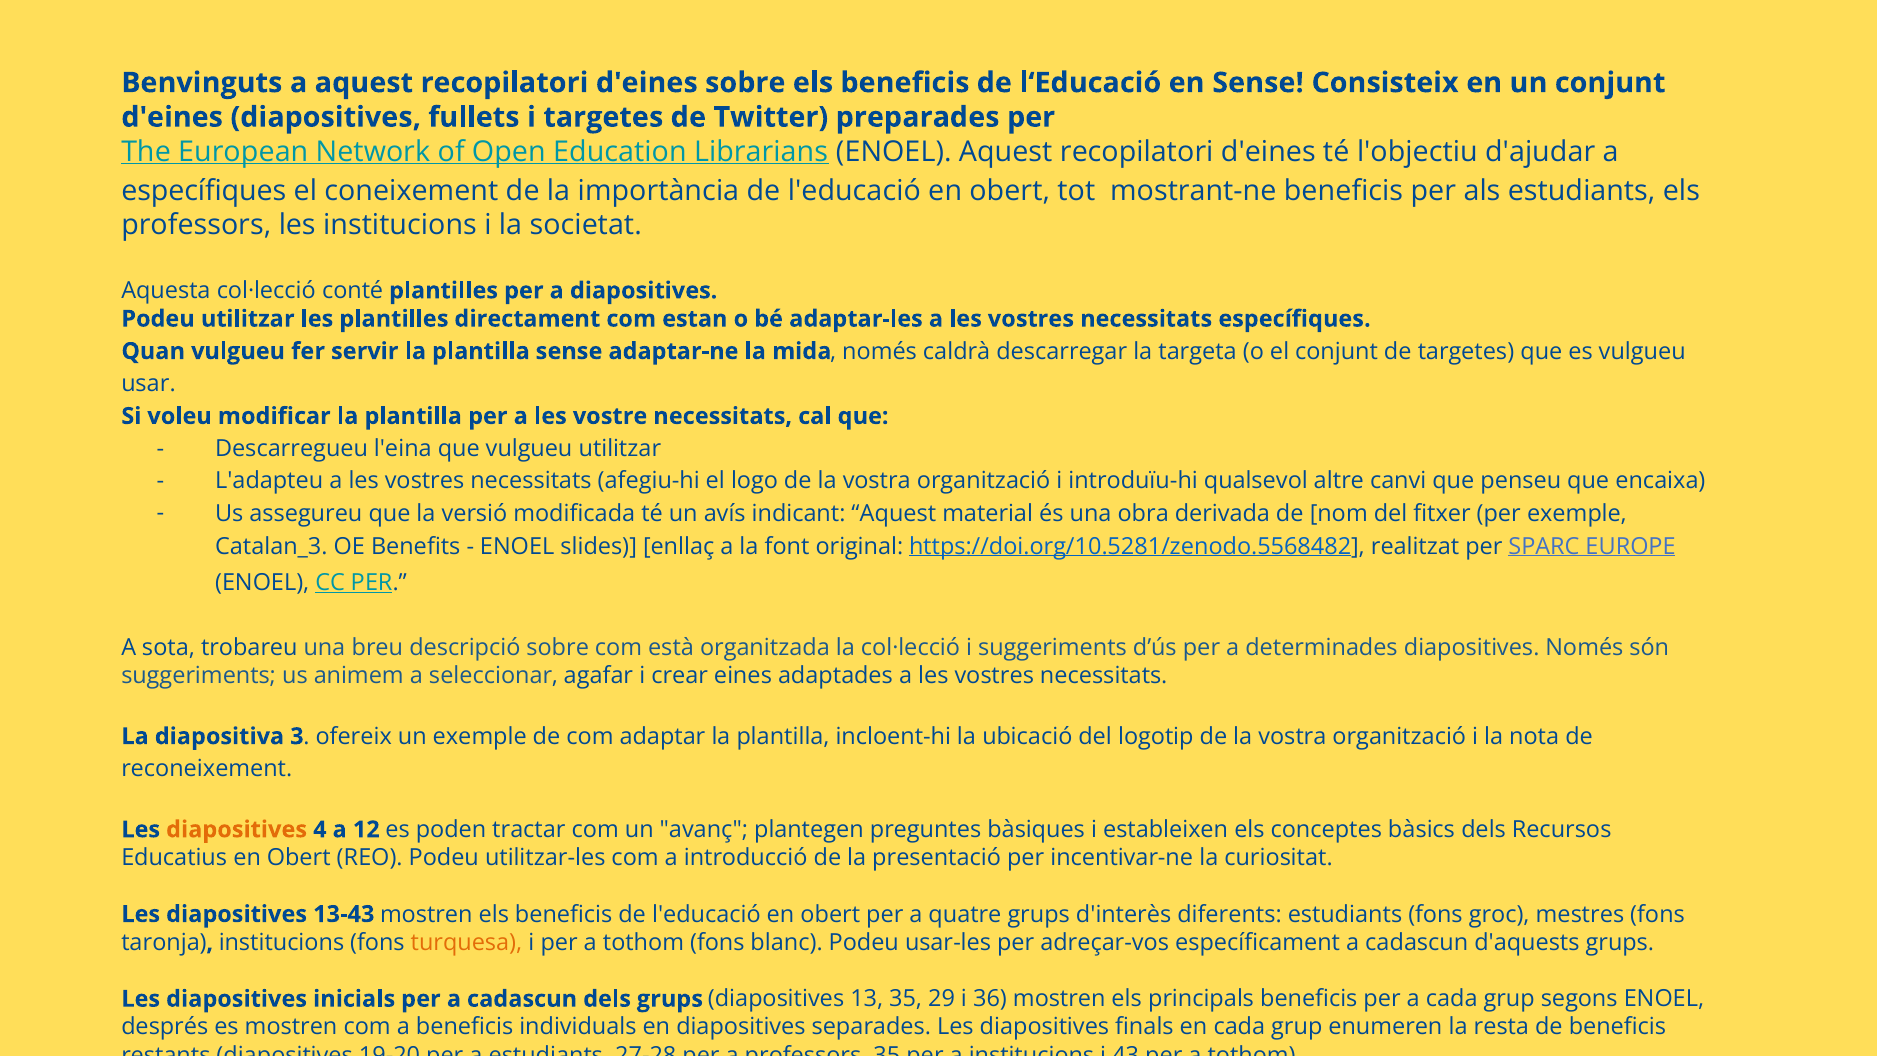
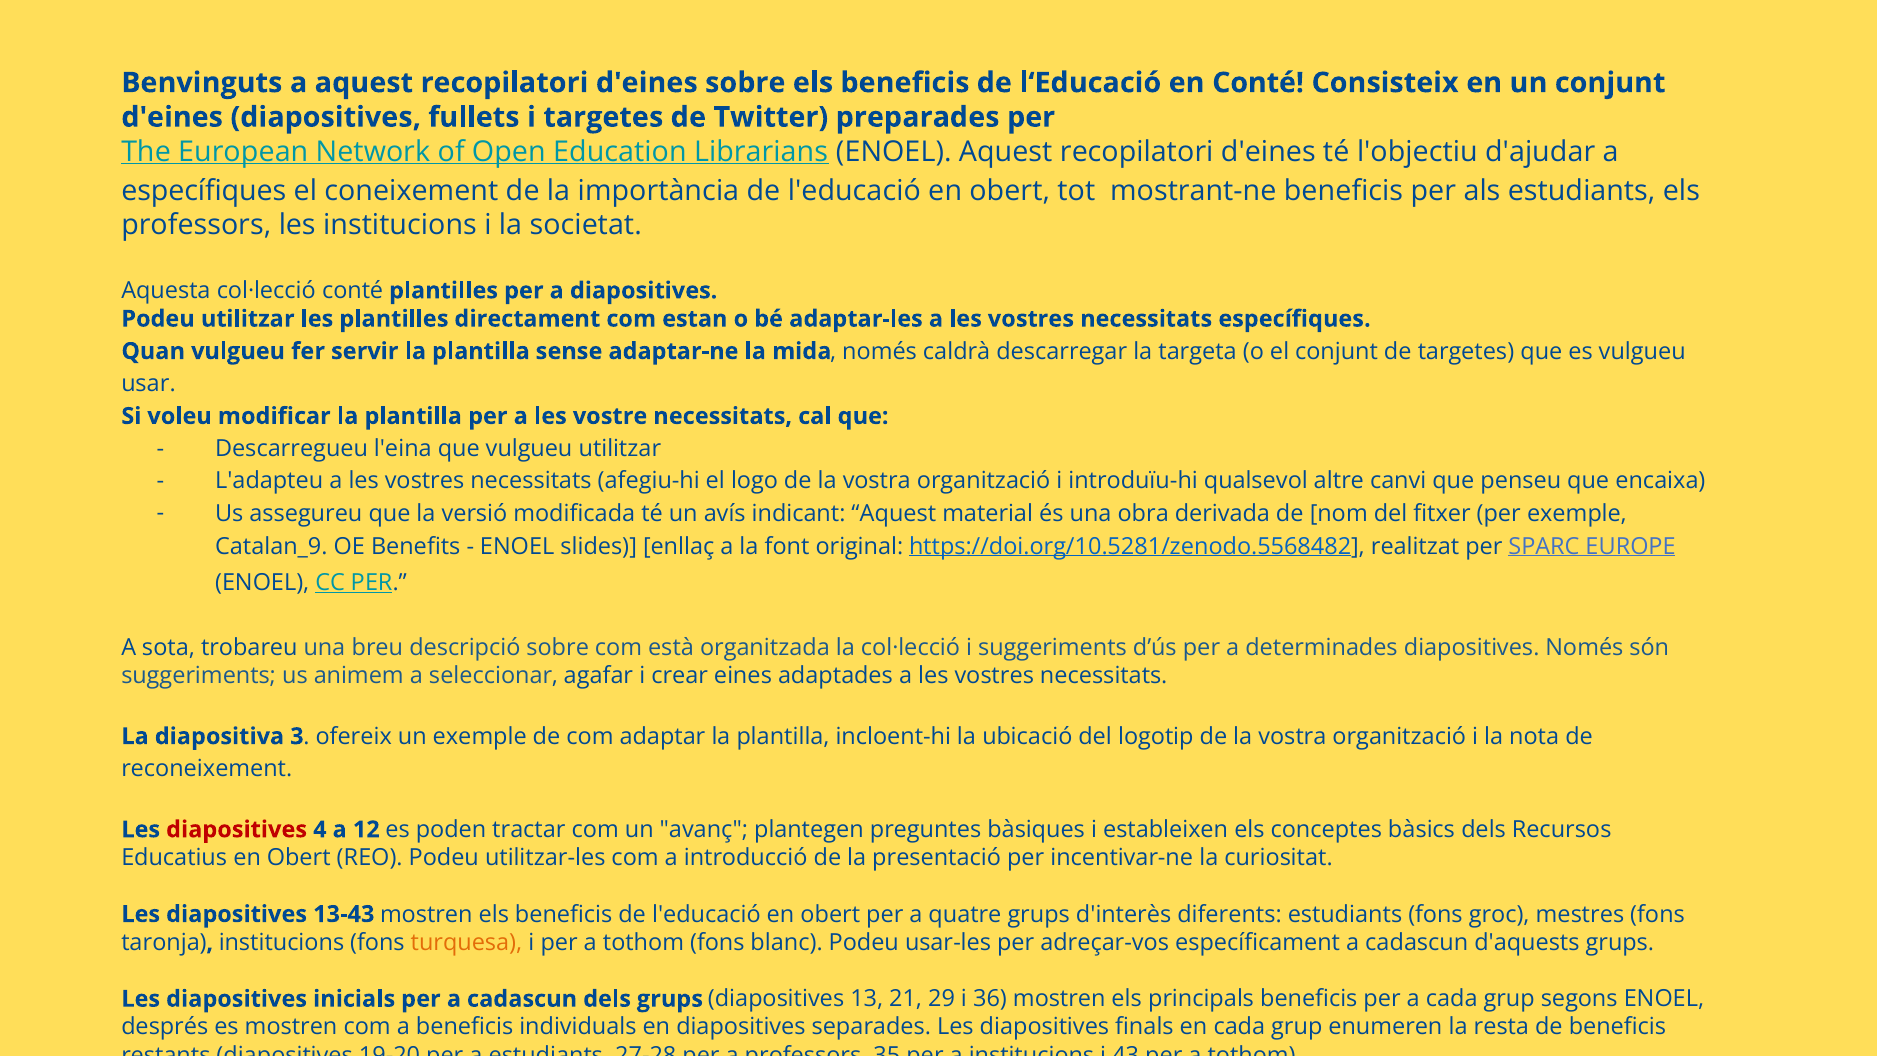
en Sense: Sense -> Conté (1258, 83)
Catalan_3: Catalan_3 -> Catalan_9 (271, 546)
diapositives colour: orange -> red (237, 829)
13 35: 35 -> 21 (906, 999)
